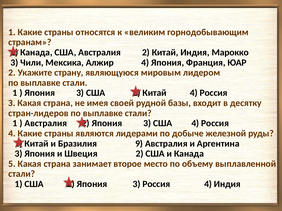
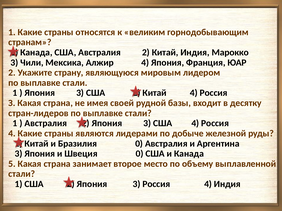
Бразилия 9: 9 -> 0 (139, 144)
Швеция 2: 2 -> 0 (140, 154)
